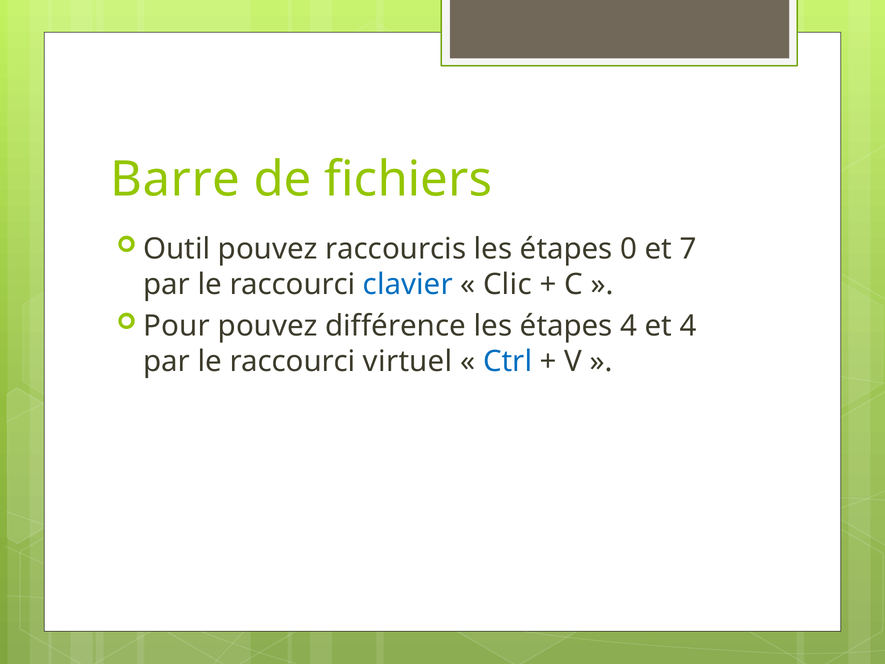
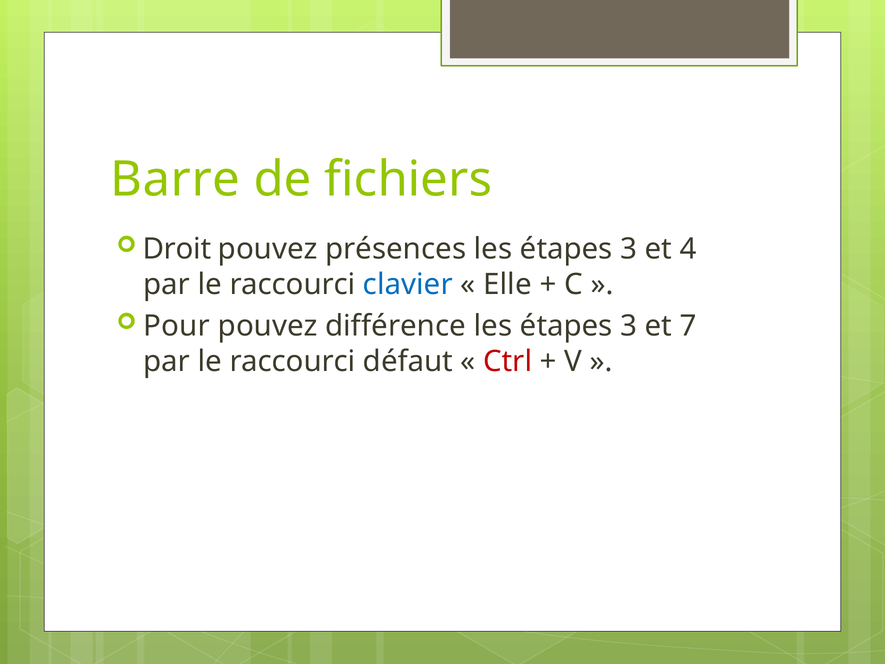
Outil: Outil -> Droit (177, 249)
raccourcis: raccourcis -> présences (396, 249)
0: 0 -> 3 (629, 249)
7: 7 -> 4 (688, 249)
Clic: Clic -> Elle (508, 285)
4: 4 -> 3 (629, 326)
et 4: 4 -> 7 (688, 326)
virtuel: virtuel -> défaut (408, 361)
Ctrl colour: blue -> red (508, 361)
